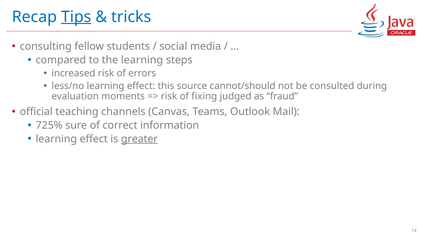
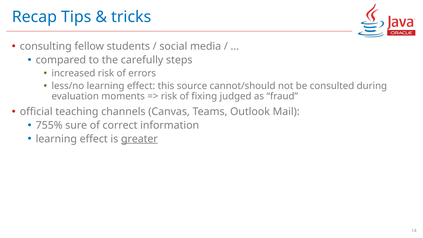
Tips underline: present -> none (76, 17)
the learning: learning -> carefully (142, 60)
725%: 725% -> 755% (49, 125)
